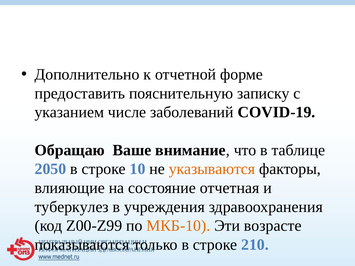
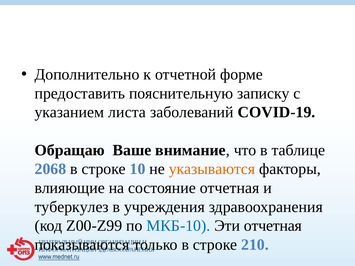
числе: числе -> листа (127, 112)
2050: 2050 -> 2068 (50, 169)
МКБ-10 colour: orange -> blue (178, 226)
Эти возрасте: возрасте -> отчетная (273, 226)
